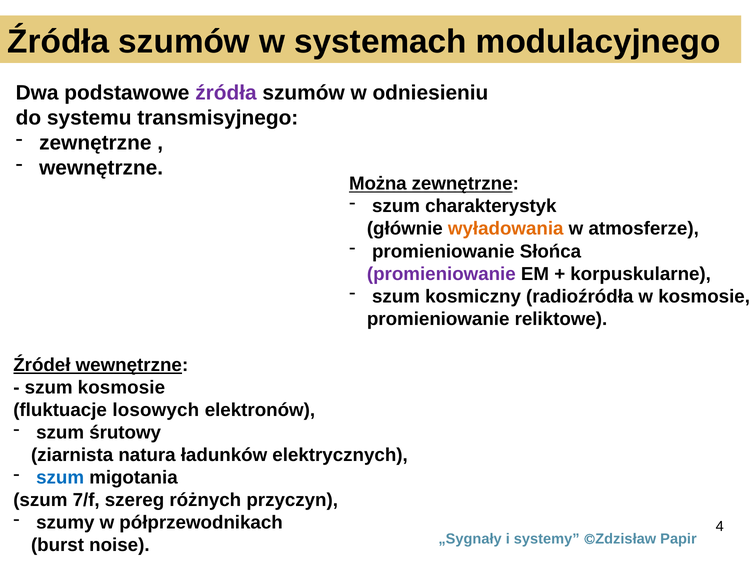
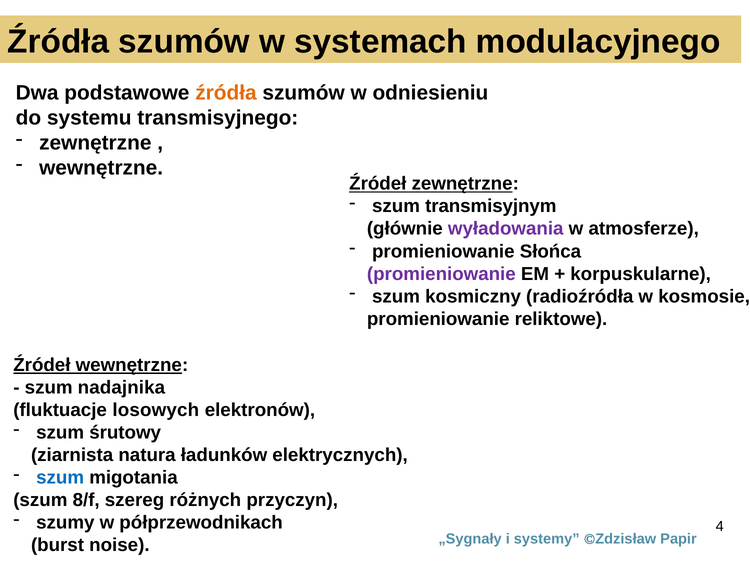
źródła colour: purple -> orange (226, 93)
Można: Można -> Źródeł (378, 184)
charakterystyk: charakterystyk -> transmisyjnym (491, 206)
wyładowania colour: orange -> purple (506, 229)
szum kosmosie: kosmosie -> nadajnika (121, 387)
7/f: 7/f -> 8/f (86, 500)
